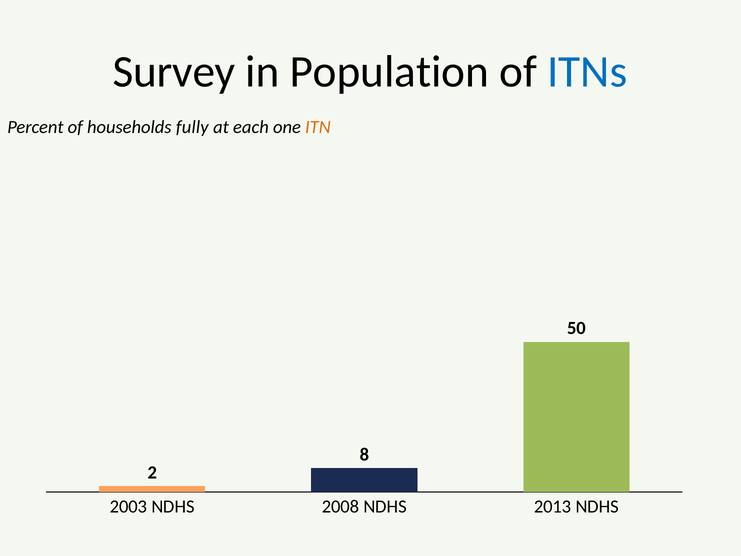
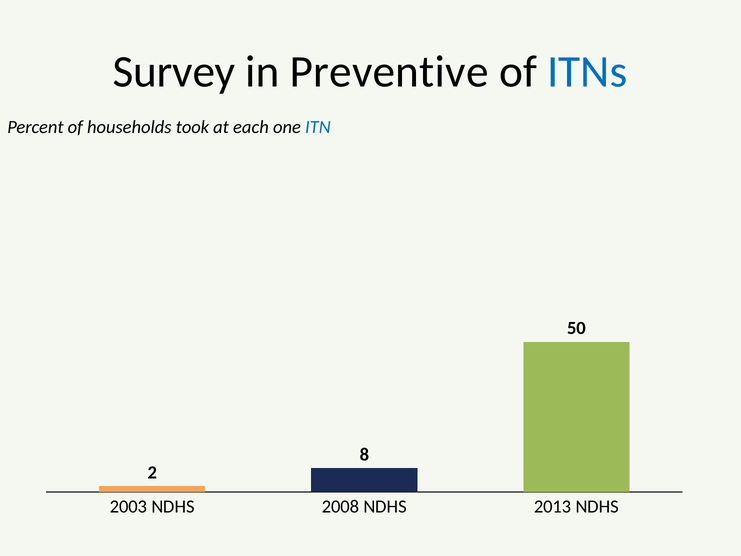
Population: Population -> Preventive (389, 72)
fully: fully -> took (192, 127)
ITN colour: orange -> blue (318, 127)
